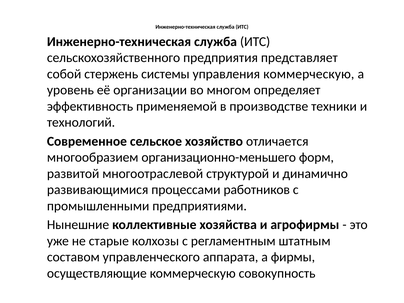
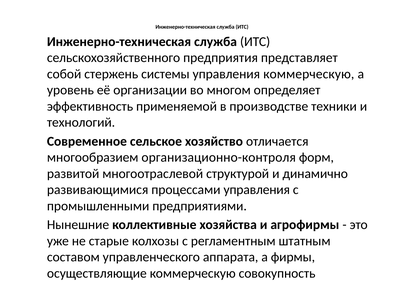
организационно-меньшего: организационно-меньшего -> организационно-контроля (219, 157)
процессами работников: работников -> управления (257, 190)
